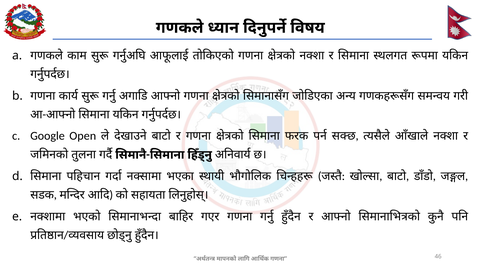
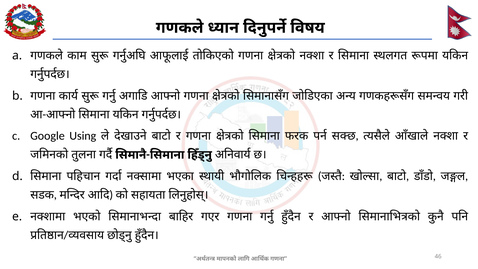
Open: Open -> Using (83, 136)
